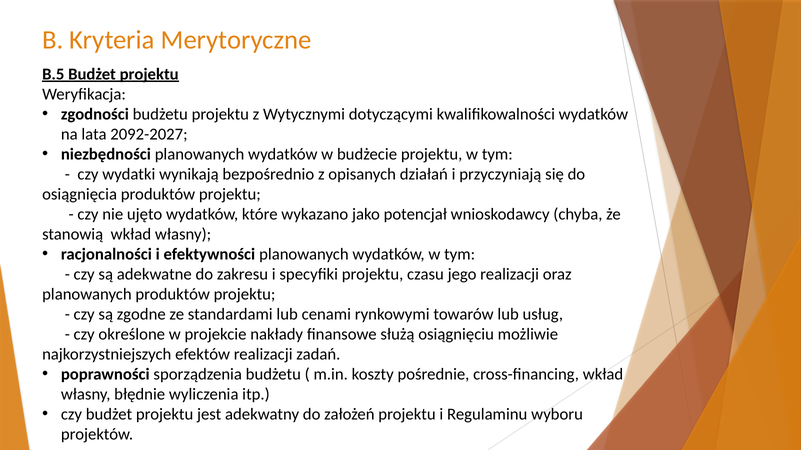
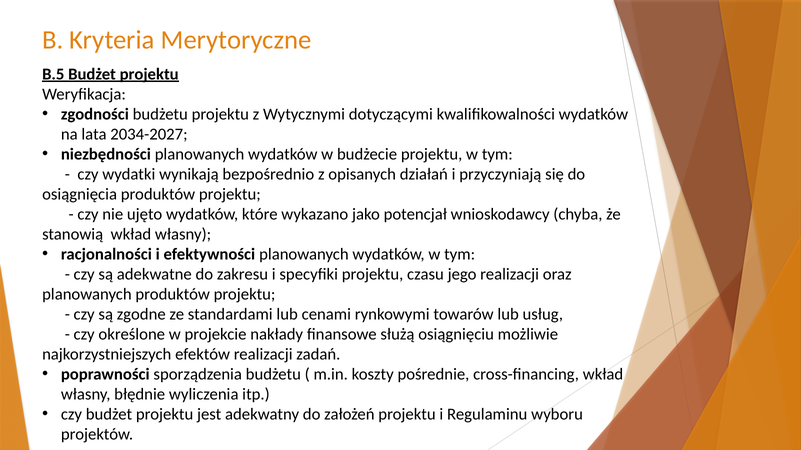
2092-2027: 2092-2027 -> 2034-2027 (149, 134)
